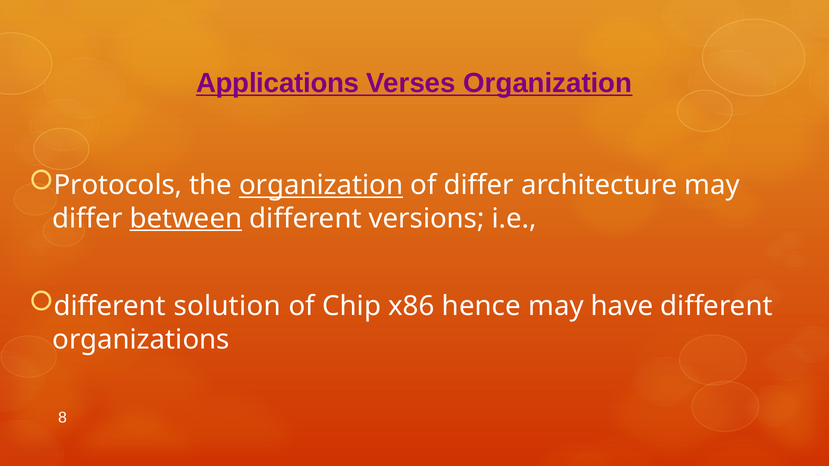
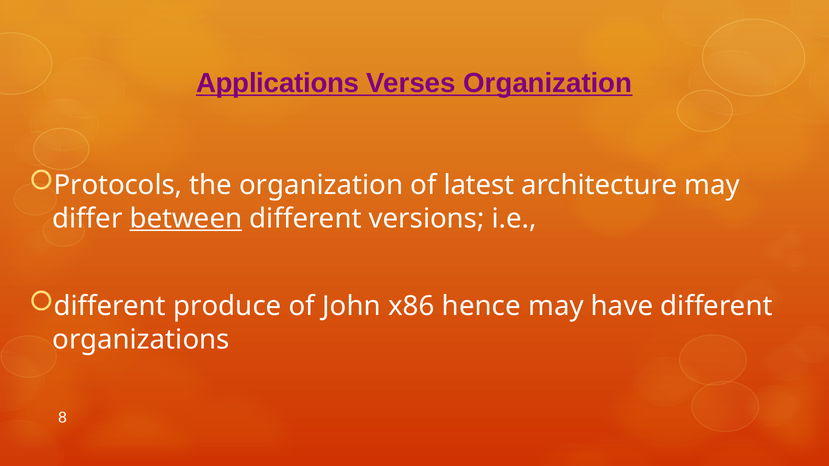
organization underline: present -> none (321, 185)
of differ: differ -> latest (479, 185)
solution: solution -> produce (227, 306)
Chip: Chip -> John (352, 306)
